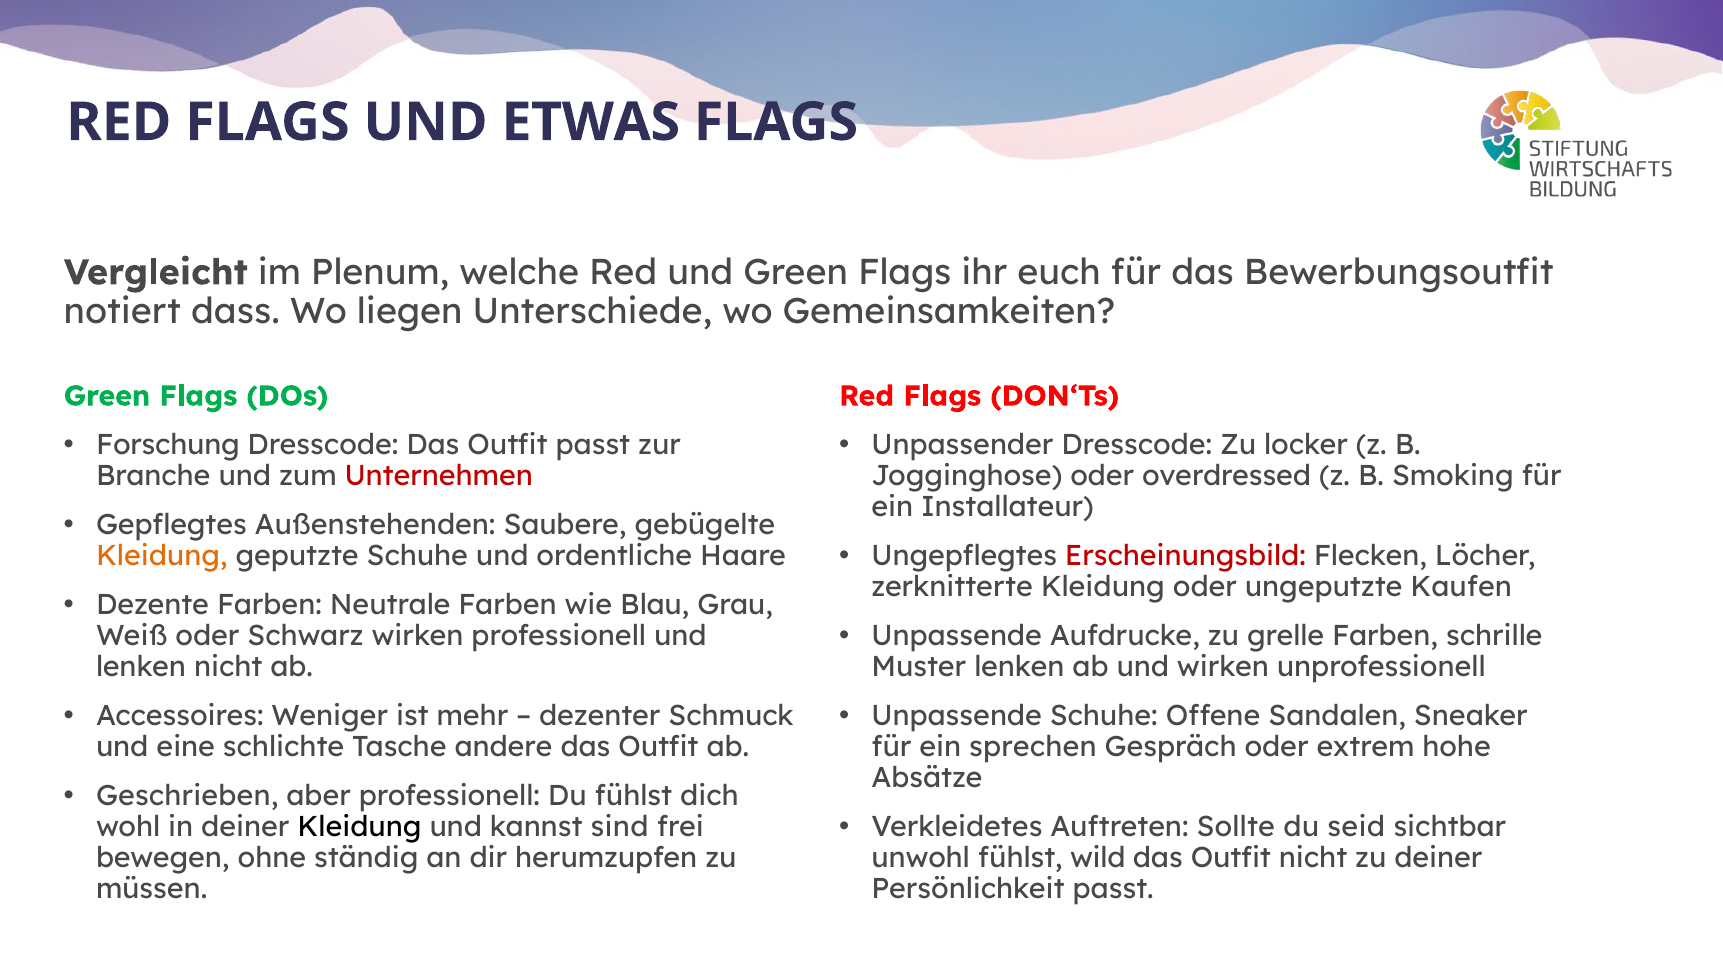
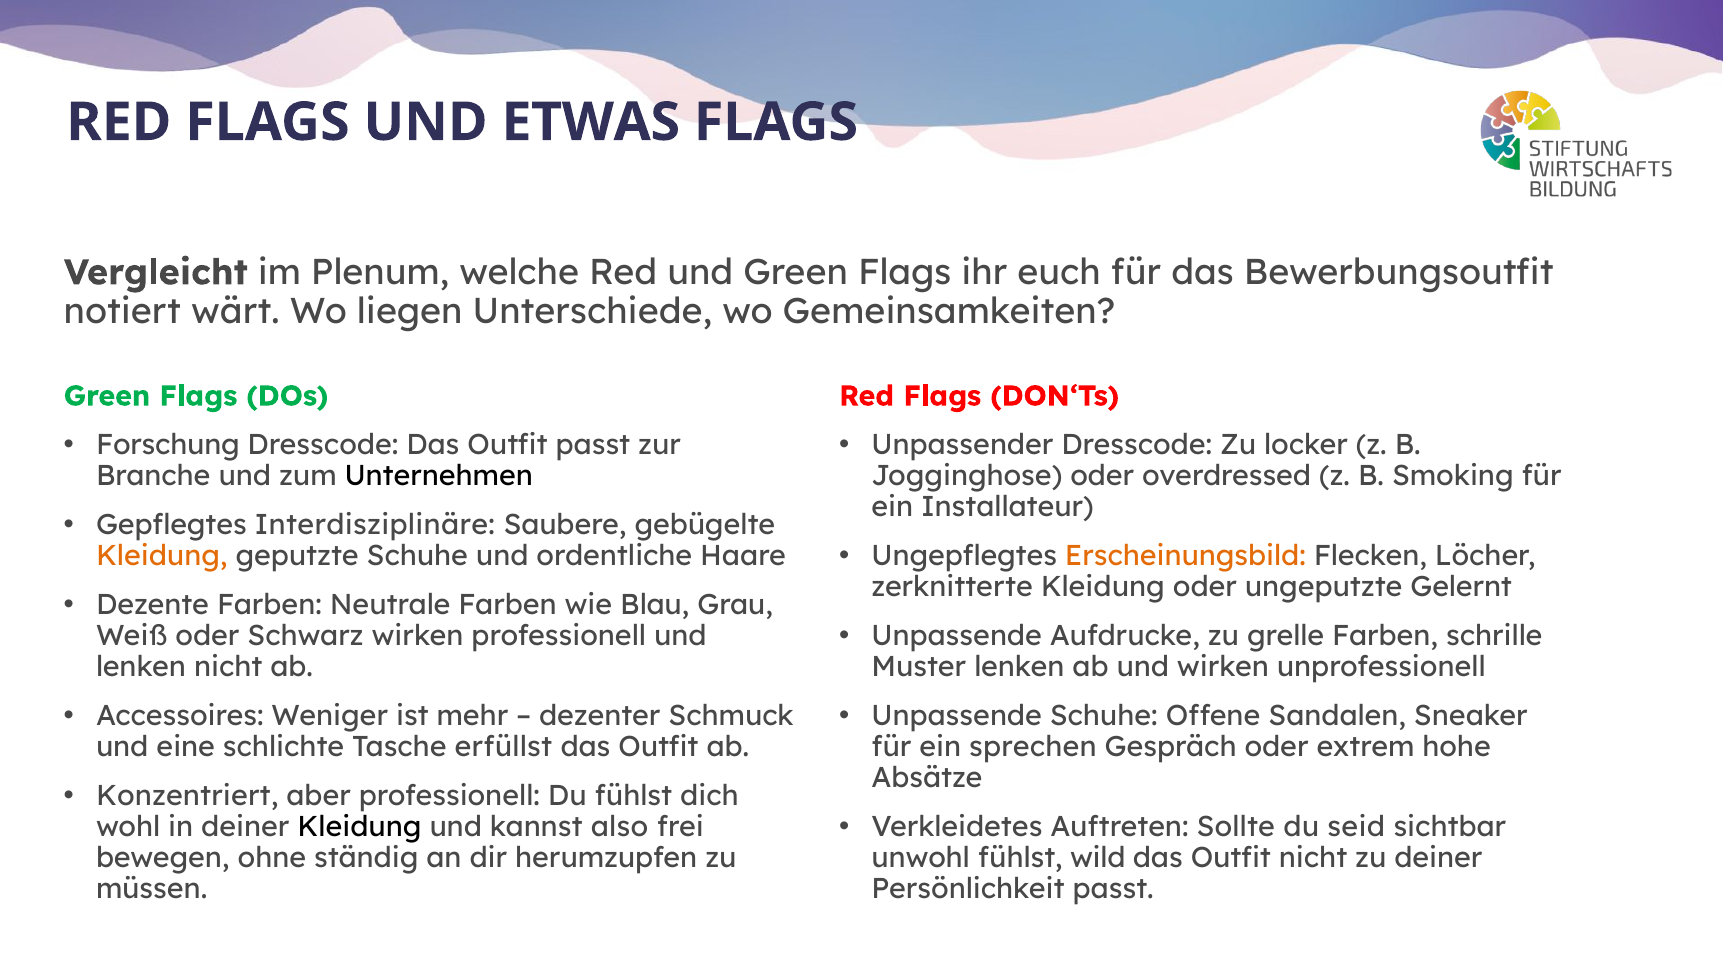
dass: dass -> wärt (235, 311)
Unternehmen colour: red -> black (439, 476)
Außenstehenden: Außenstehenden -> Interdisziplinäre (375, 525)
Erscheinungsbild colour: red -> orange (1185, 556)
Kaufen: Kaufen -> Gelernt (1461, 587)
andere: andere -> erfüllst (503, 747)
Geschrieben: Geschrieben -> Konzentriert (187, 796)
sind: sind -> also (620, 827)
